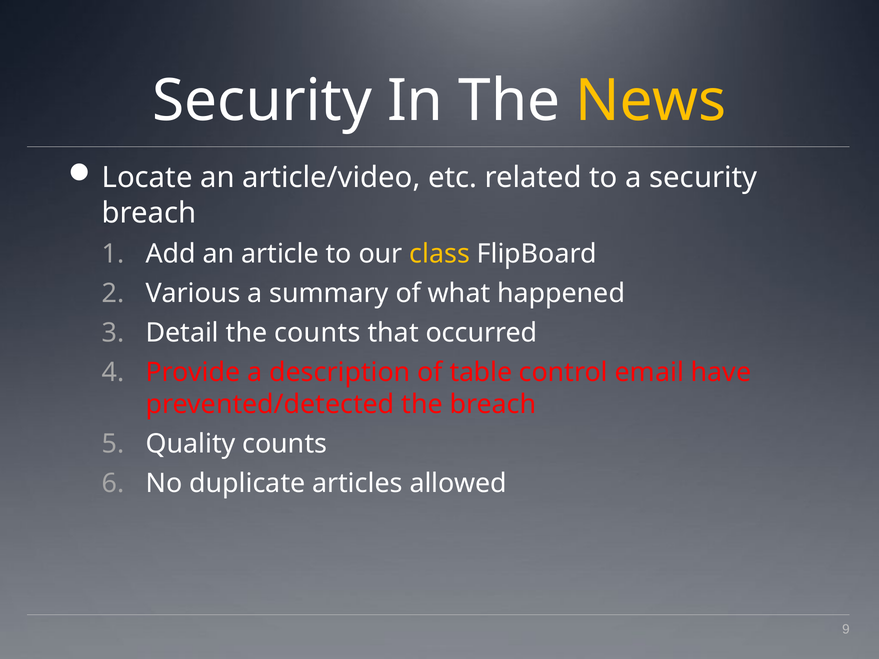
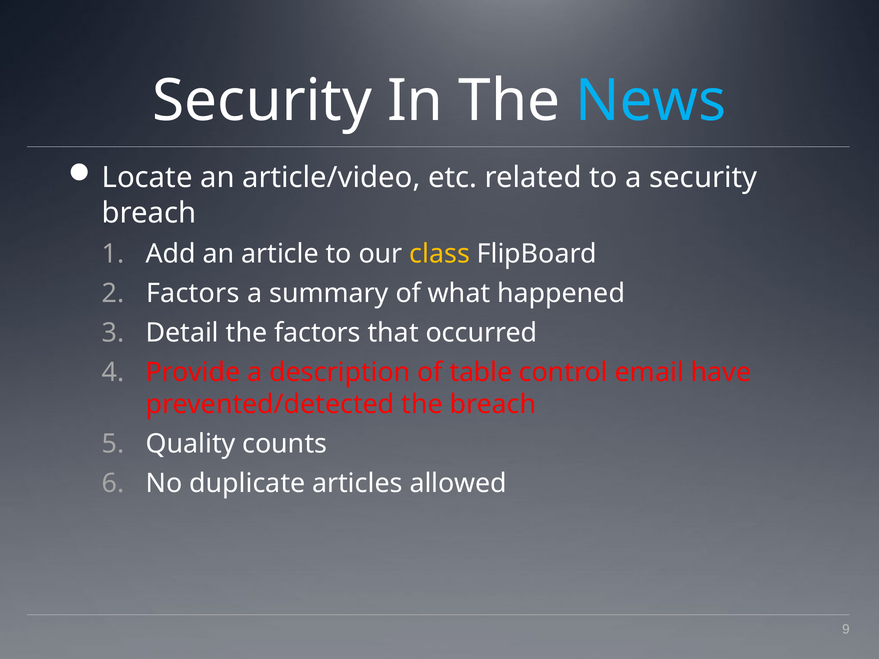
News colour: yellow -> light blue (651, 101)
Various: Various -> Factors (193, 293)
the counts: counts -> factors (318, 333)
